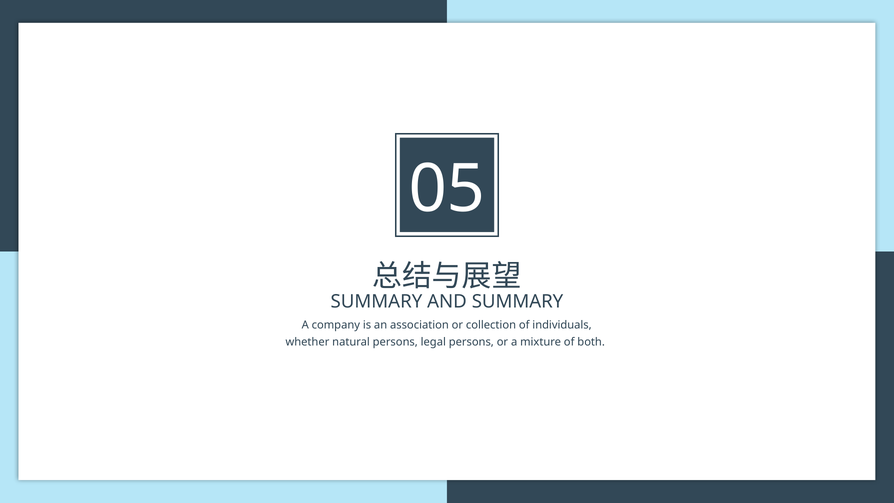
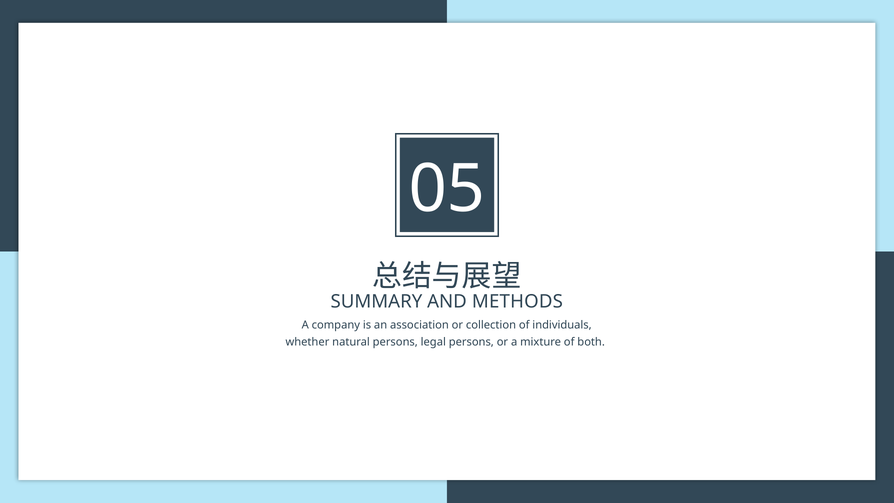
AND SUMMARY: SUMMARY -> METHODS (517, 302)
